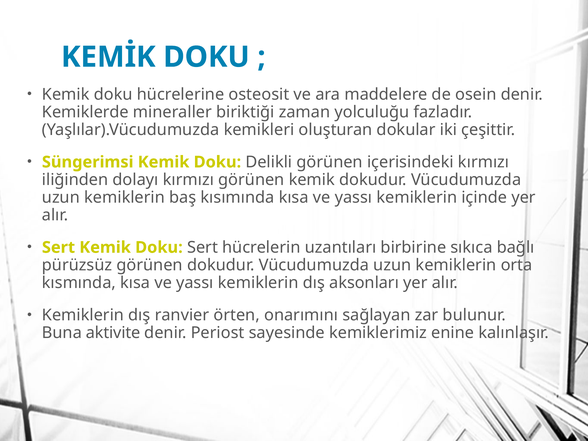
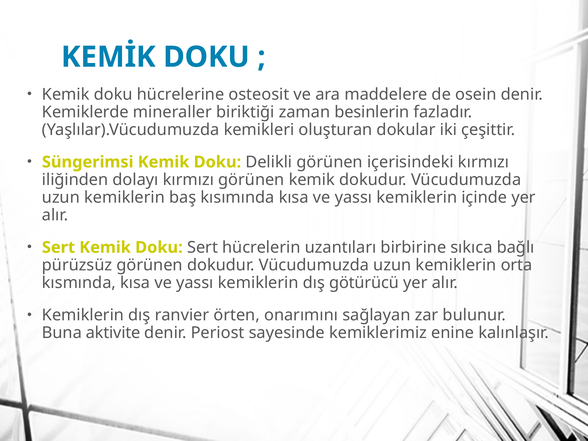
yolculuğu: yolculuğu -> besinlerin (372, 112)
aksonları: aksonları -> götürücü (364, 283)
